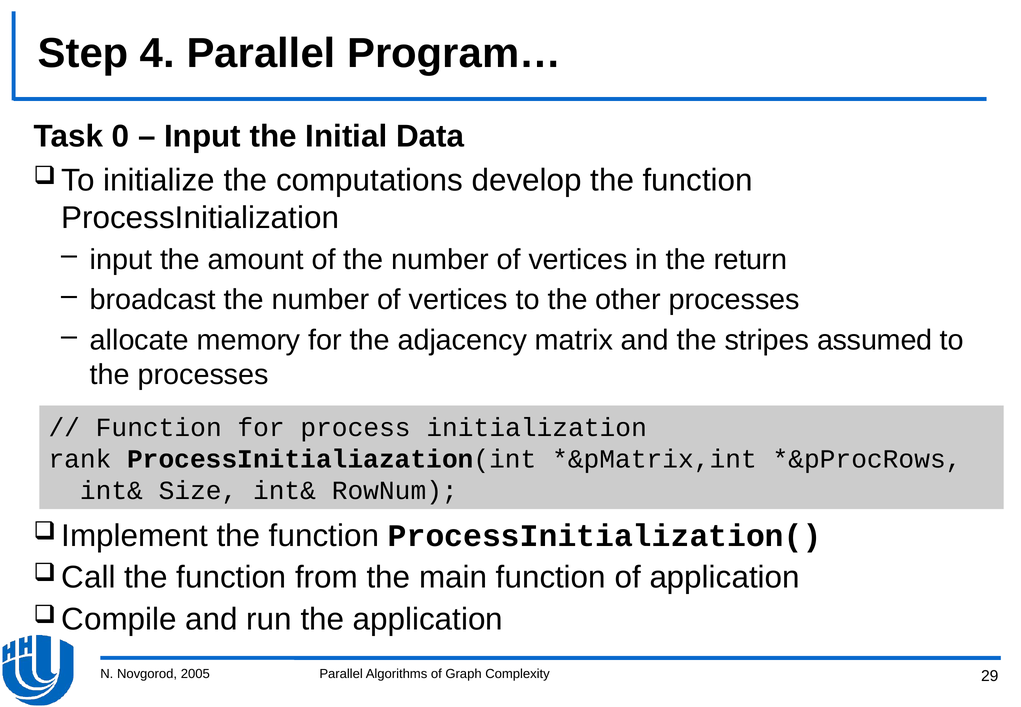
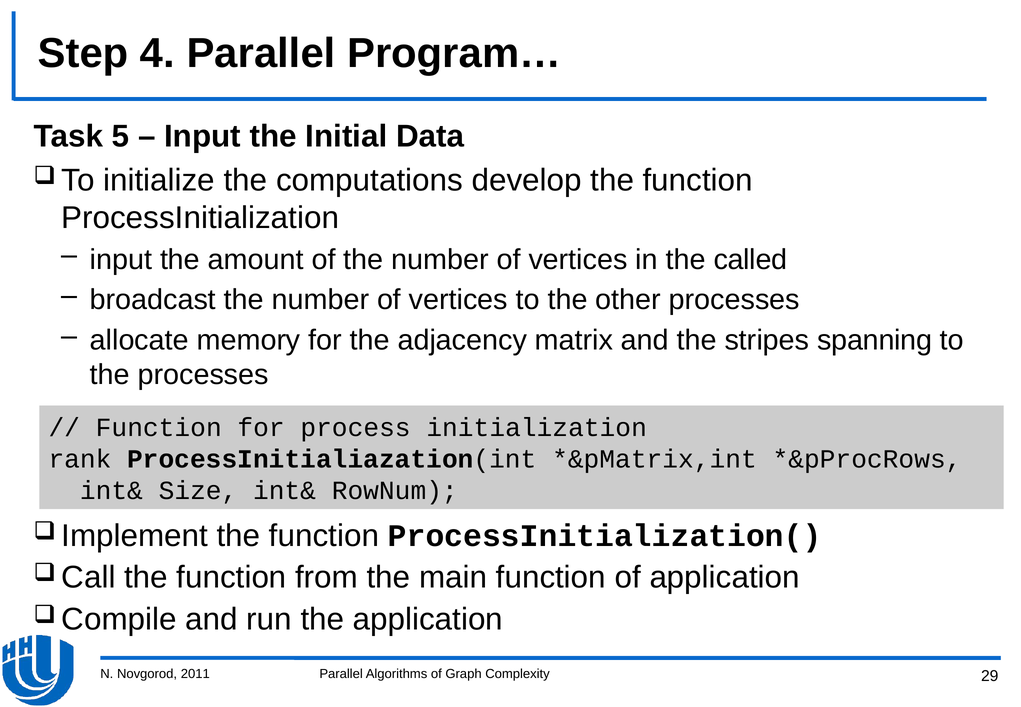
0: 0 -> 5 (121, 136)
return: return -> called (750, 260)
assumed: assumed -> spanning (875, 340)
2005: 2005 -> 2011 (195, 674)
